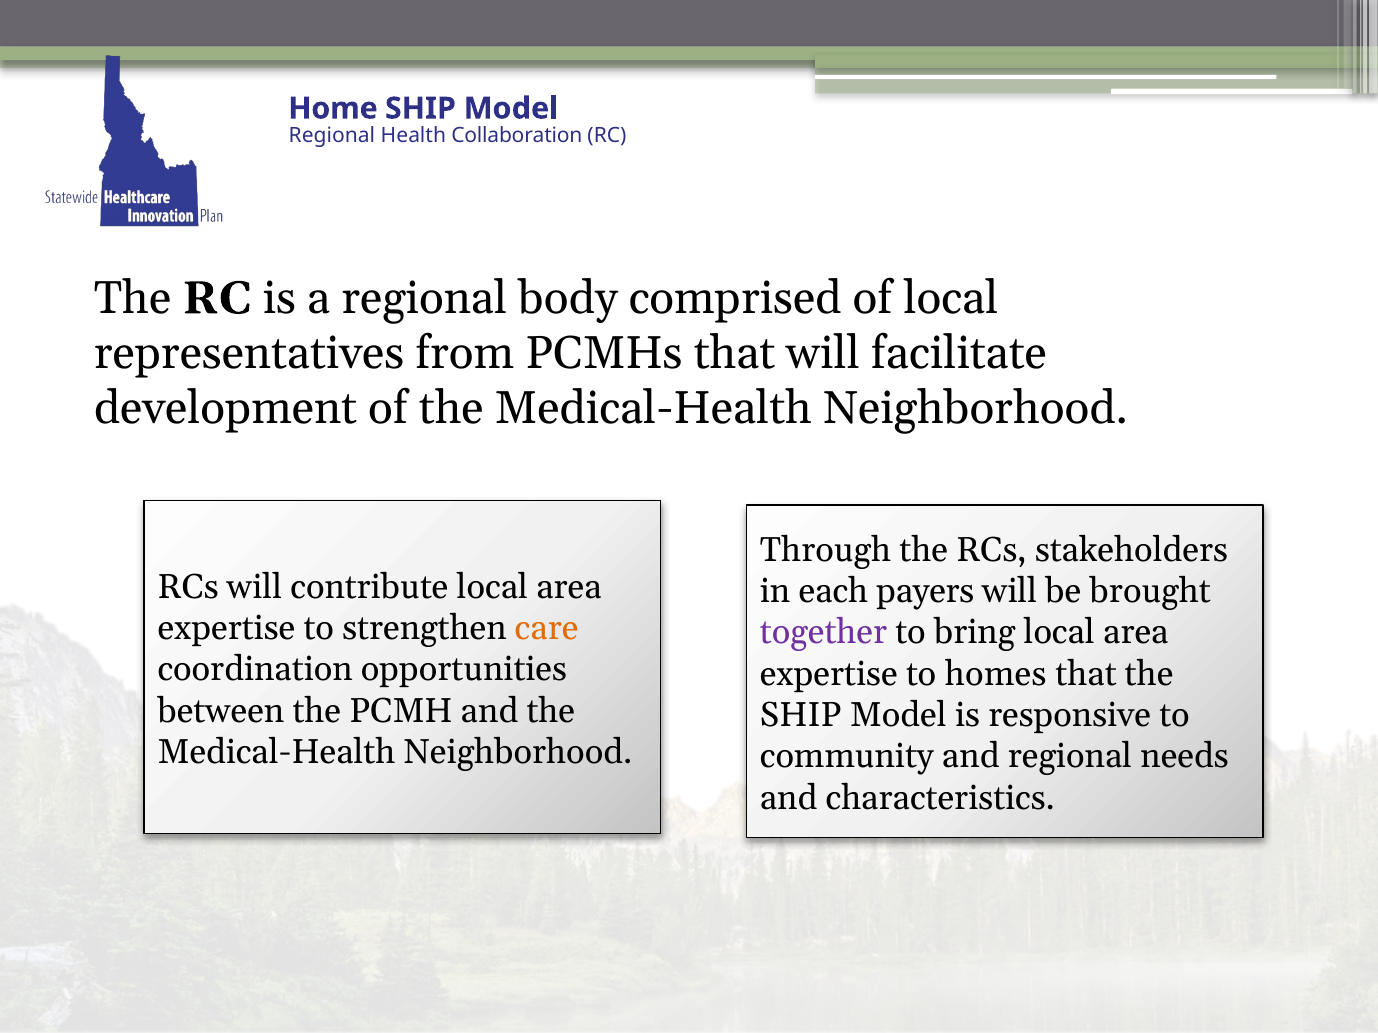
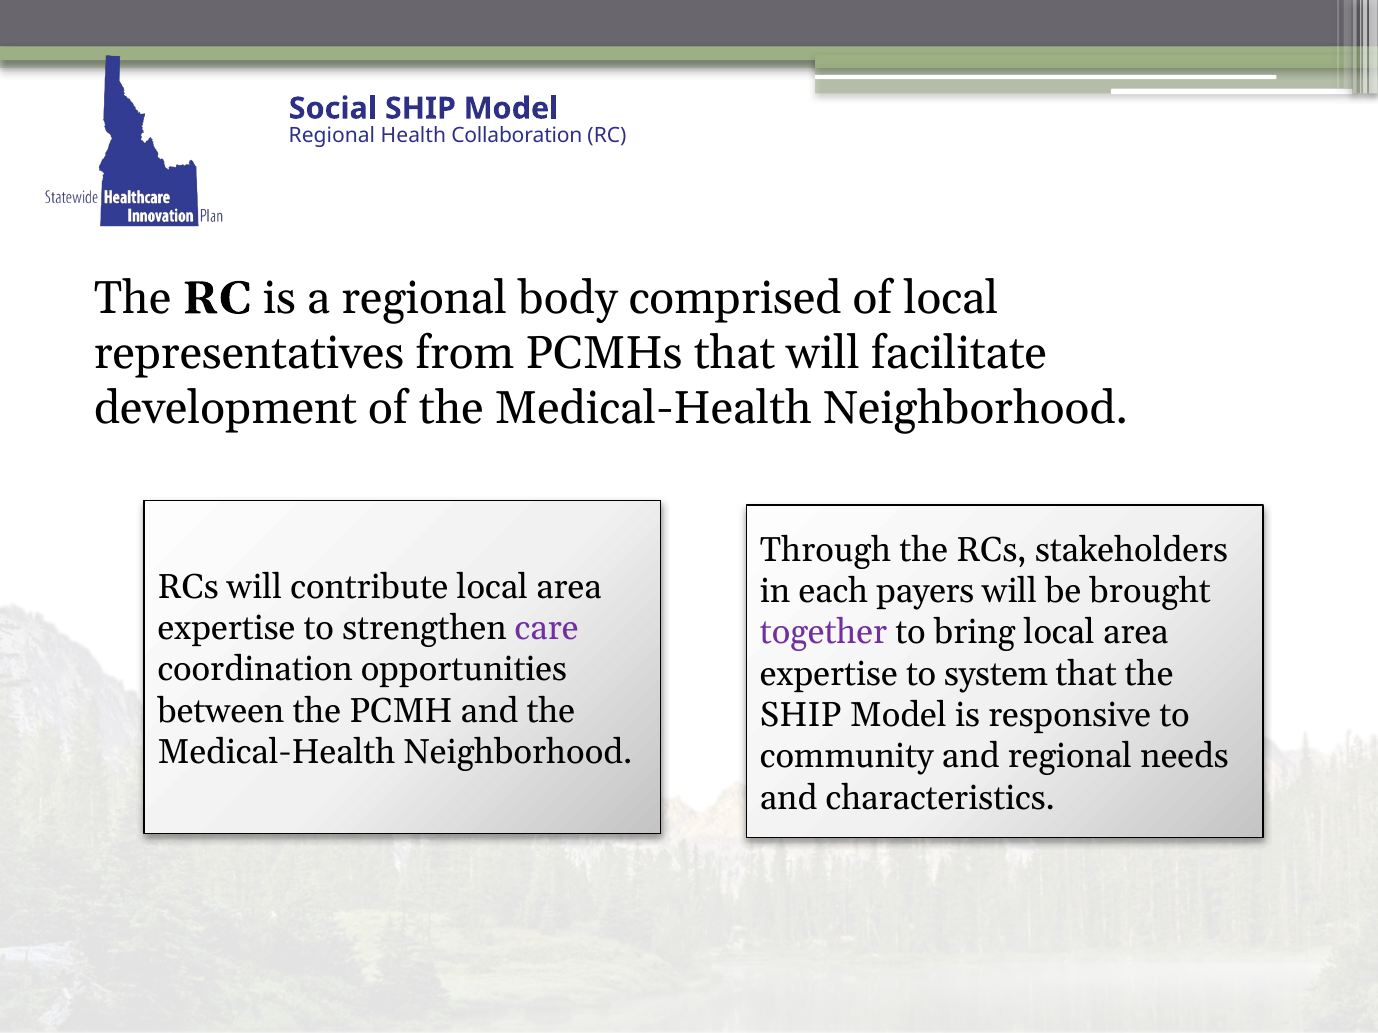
Home: Home -> Social (333, 108)
care colour: orange -> purple (547, 628)
homes: homes -> system (996, 674)
